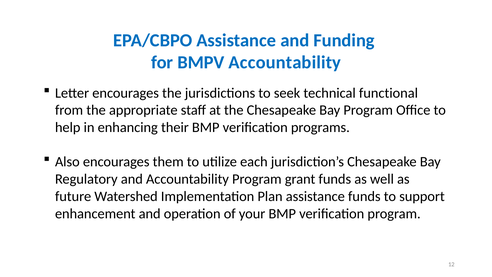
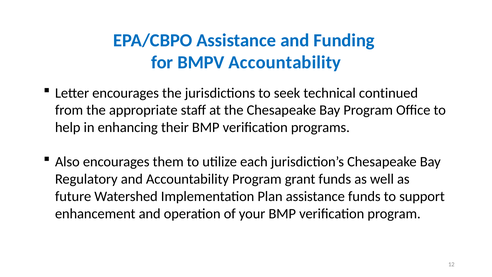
functional: functional -> continued (388, 93)
